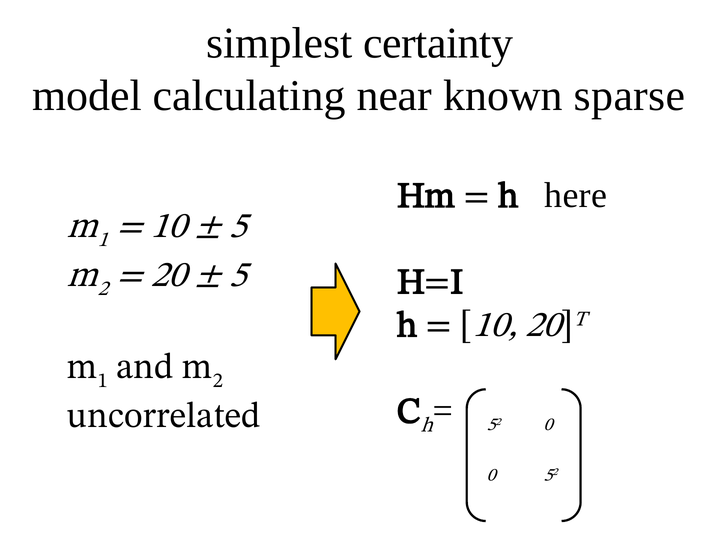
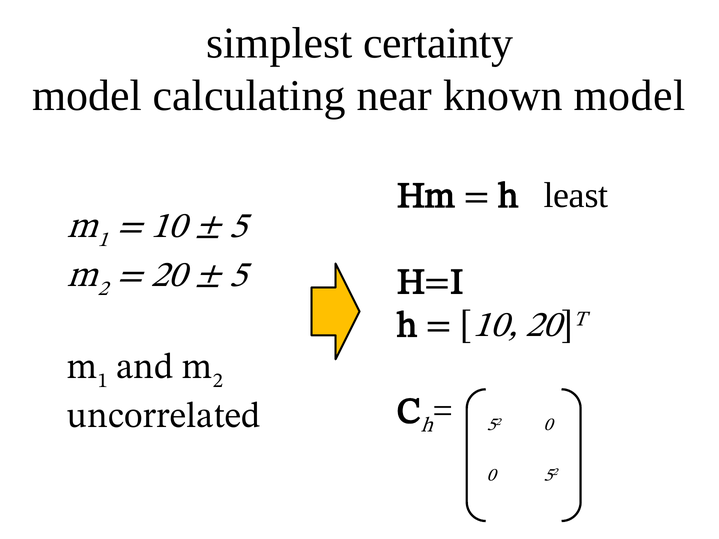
known sparse: sparse -> model (630, 96)
here: here -> least (576, 195)
